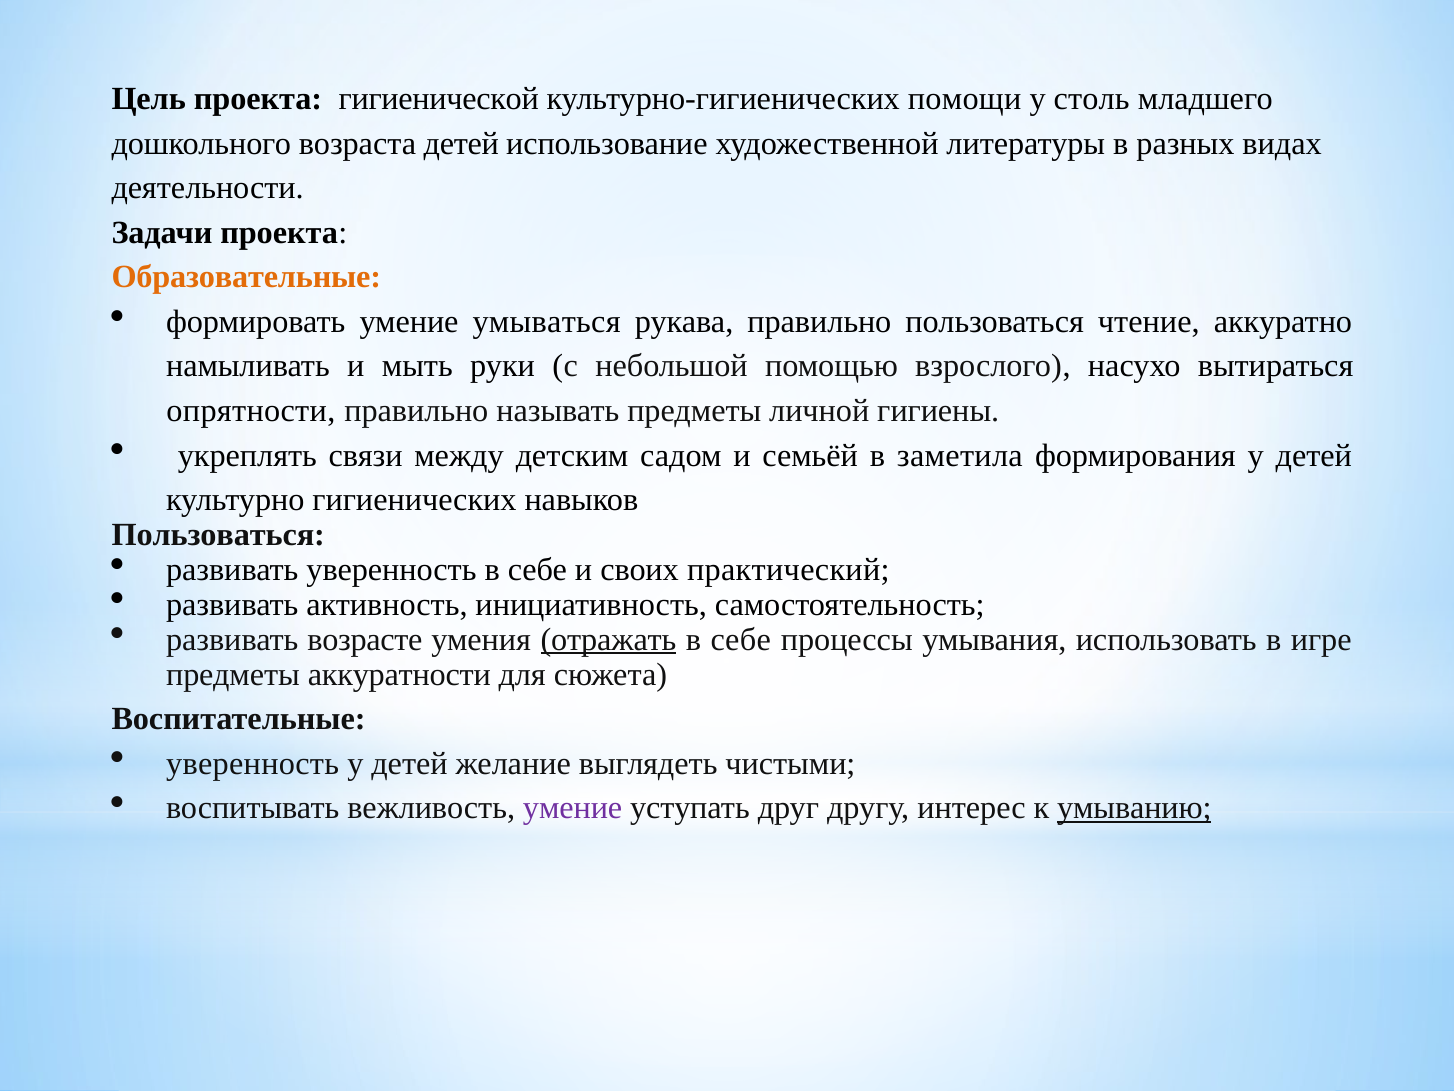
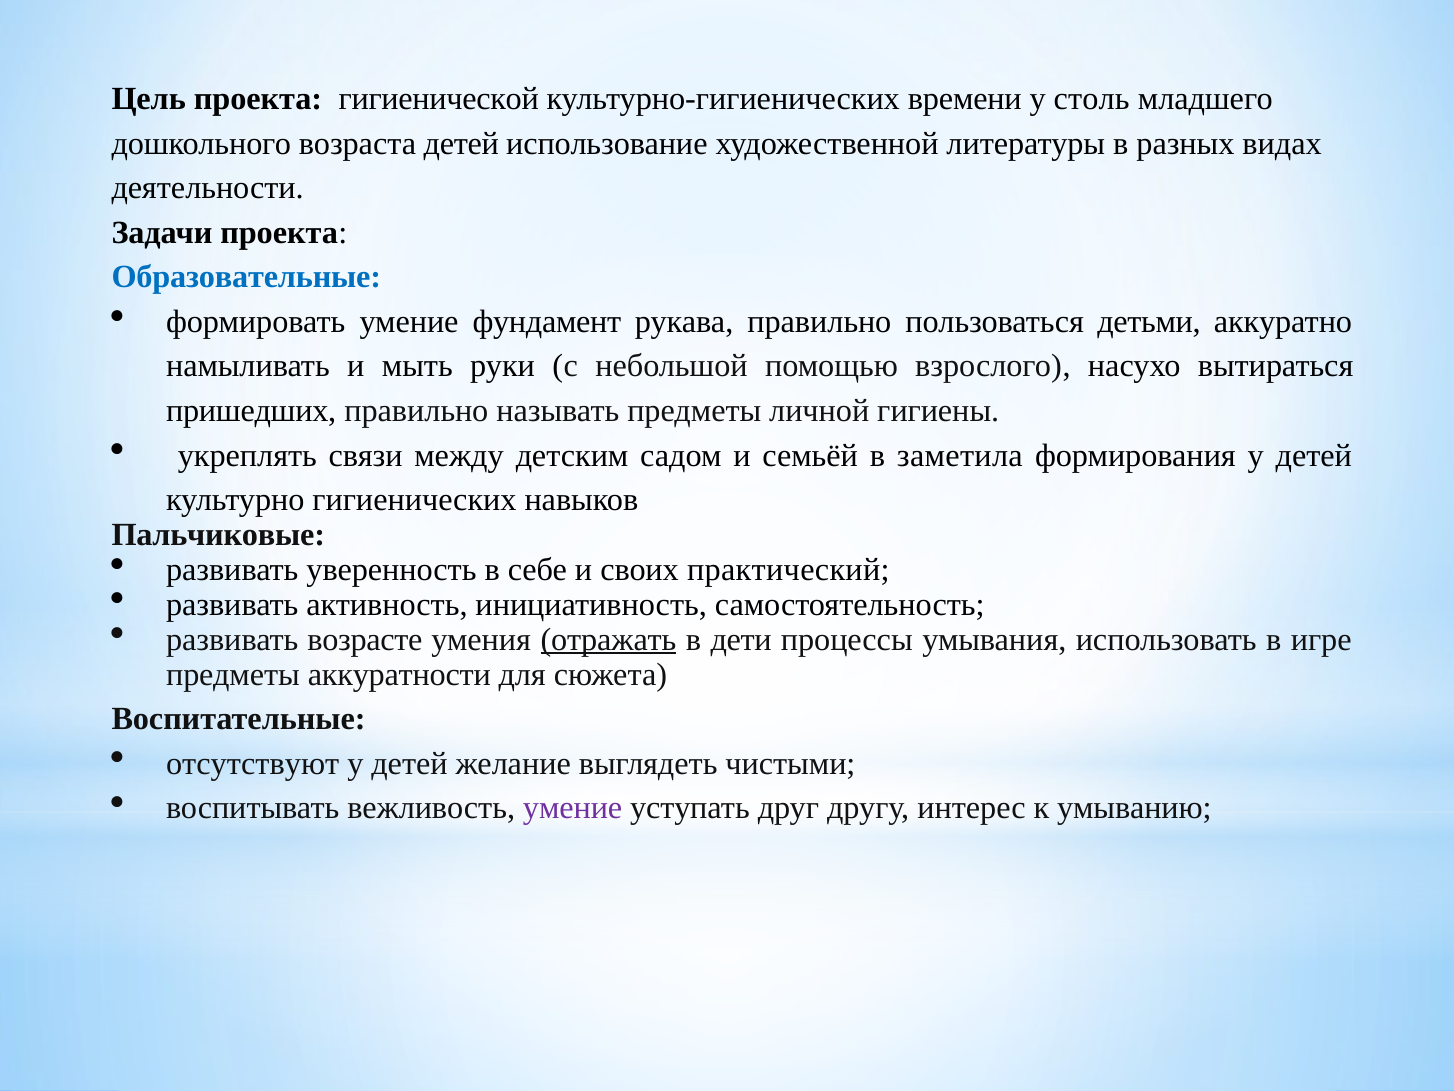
помощи: помощи -> времени (965, 99)
Образовательные colour: orange -> blue (246, 277)
умываться: умываться -> фундамент (547, 322)
чтение: чтение -> детьми (1149, 322)
опрятности: опрятности -> пришедших (251, 411)
Пользоваться: Пользоваться -> Пальчиковые (218, 535)
себе: себе -> дети (741, 639)
уверенность: уверенность -> отсутствуют (253, 763)
умыванию underline: present -> none (1134, 808)
